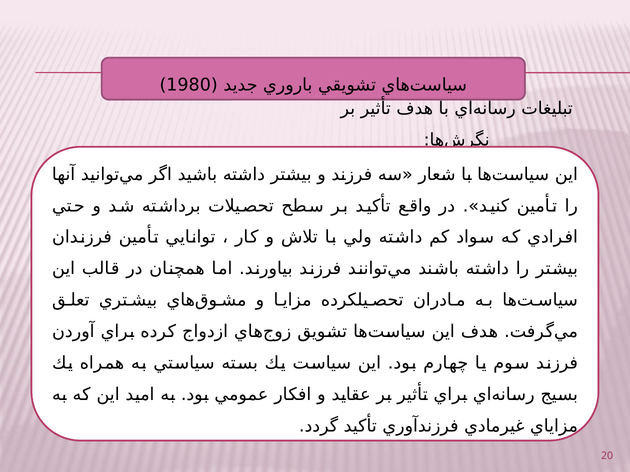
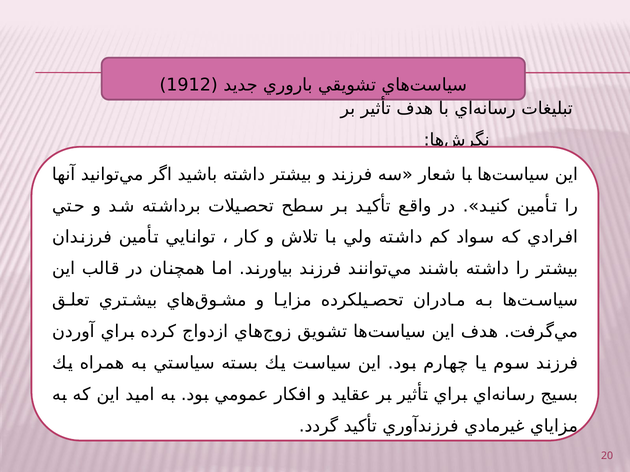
1980: 1980 -> 1912 (189, 85)
